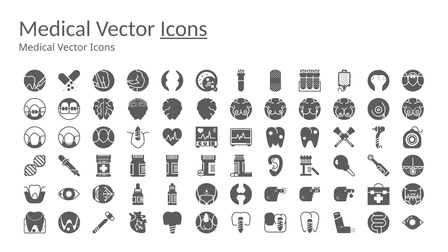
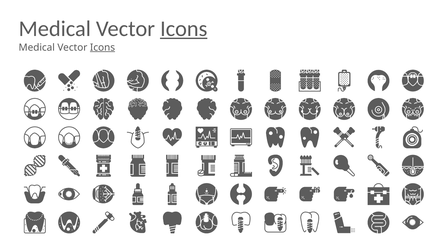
Icons underline: none -> present (103, 47)
